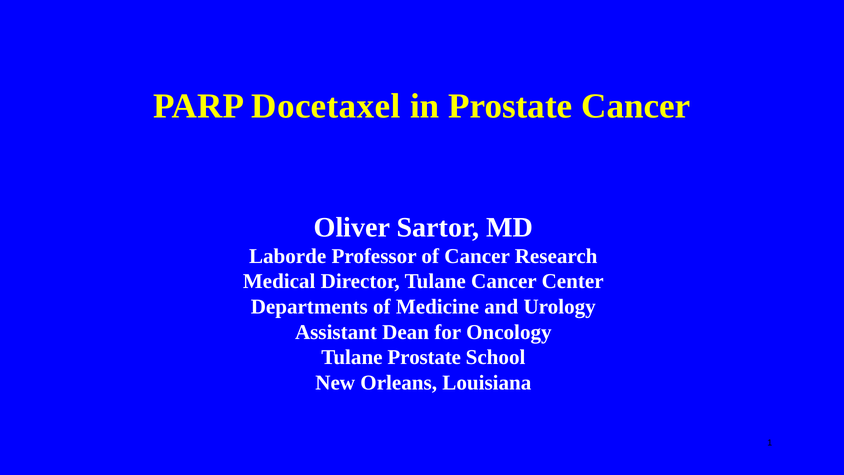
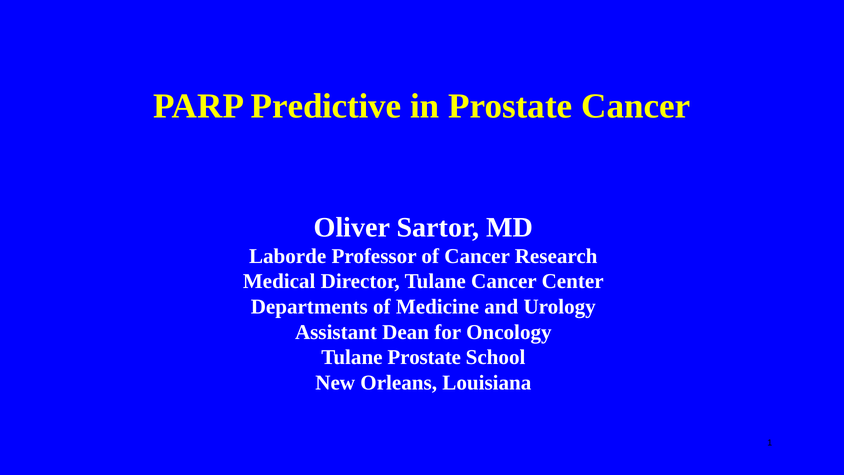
Docetaxel: Docetaxel -> Predictive (326, 106)
